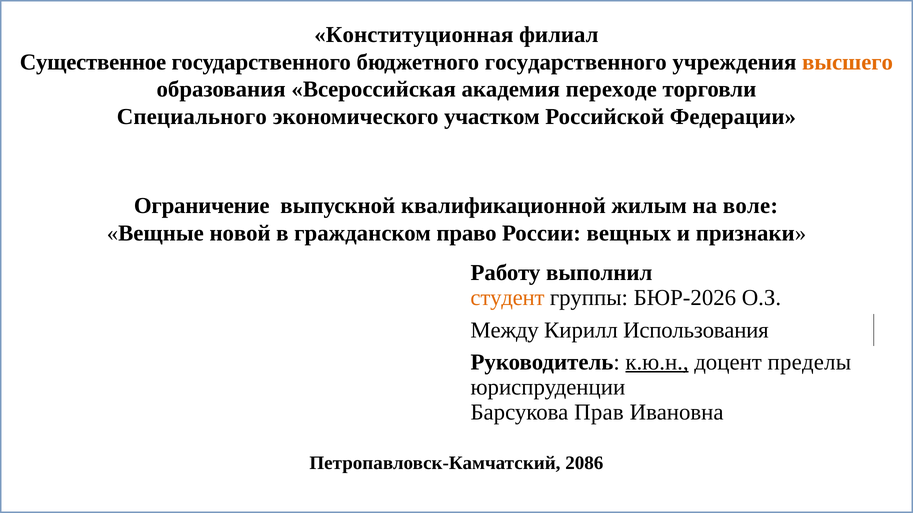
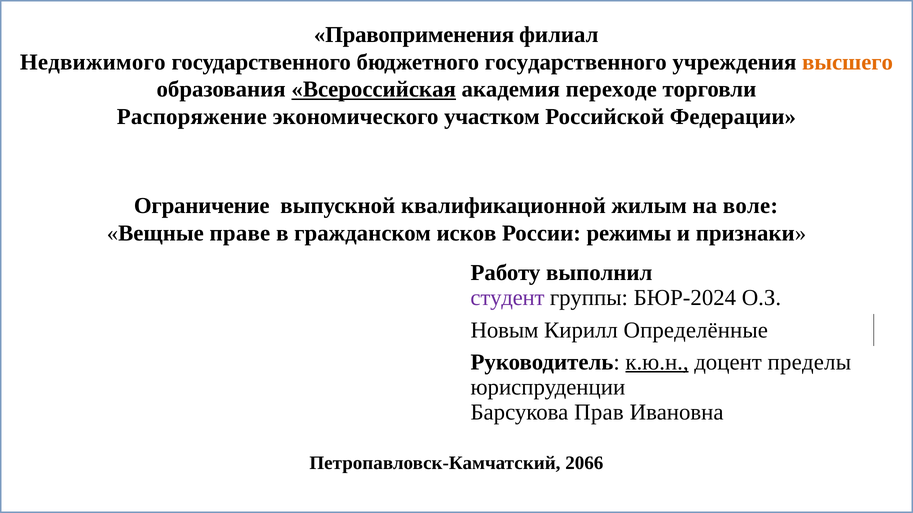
Конституционная: Конституционная -> Правоприменения (414, 35)
Существенное: Существенное -> Недвижимого (93, 62)
Всероссийская underline: none -> present (374, 89)
Специального: Специального -> Распоряжение (192, 117)
новой: новой -> праве (240, 233)
право: право -> исков (466, 233)
вещных: вещных -> режимы (629, 233)
студент colour: orange -> purple (508, 298)
БЮР-2026: БЮР-2026 -> БЮР-2024 (685, 298)
Между: Между -> Новым (505, 330)
Использования: Использования -> Определённые (696, 330)
2086: 2086 -> 2066 (584, 463)
